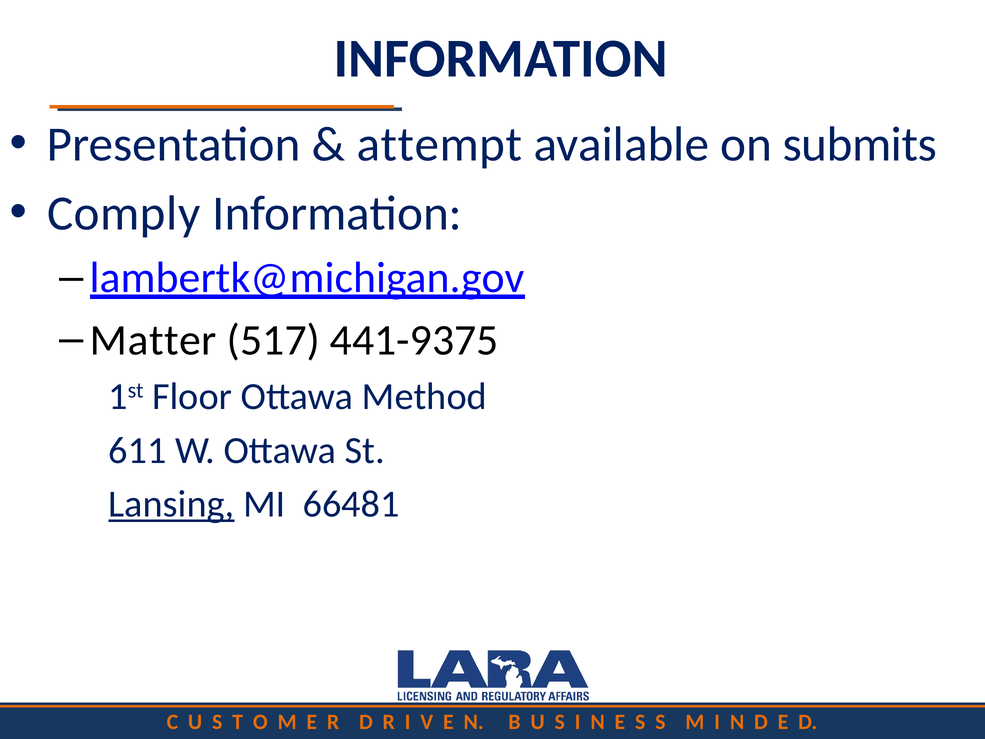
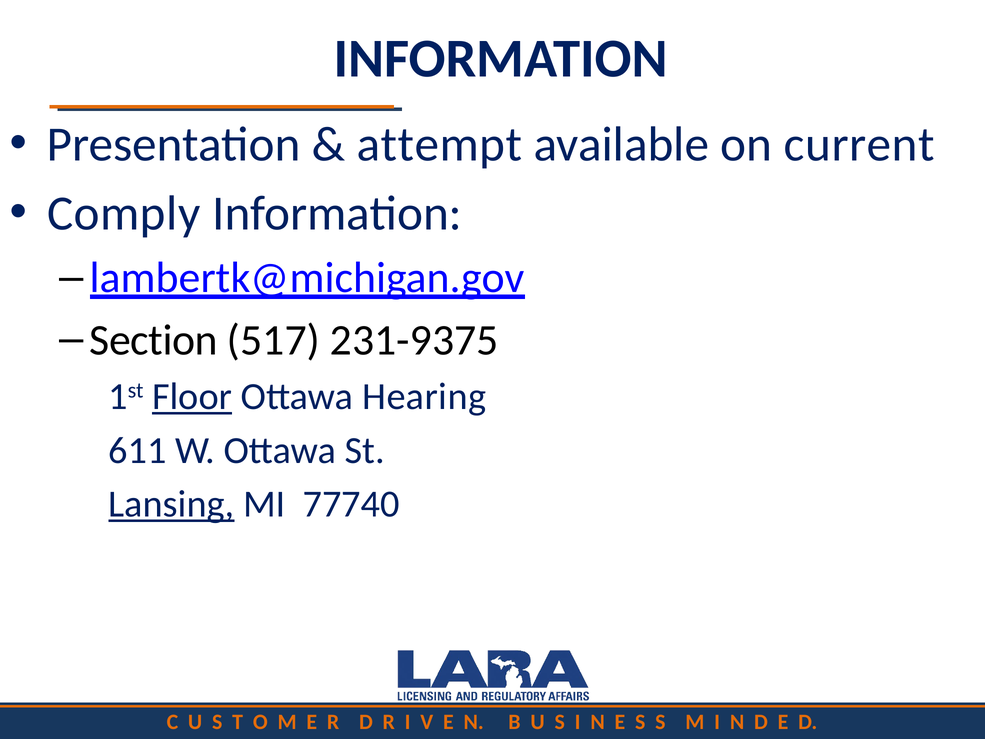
submits: submits -> current (859, 145)
Matter: Matter -> Section (154, 340)
441-9375: 441-9375 -> 231-9375 (414, 340)
Floor underline: none -> present (192, 397)
Method: Method -> Hearing (424, 397)
66481: 66481 -> 77740 (351, 504)
